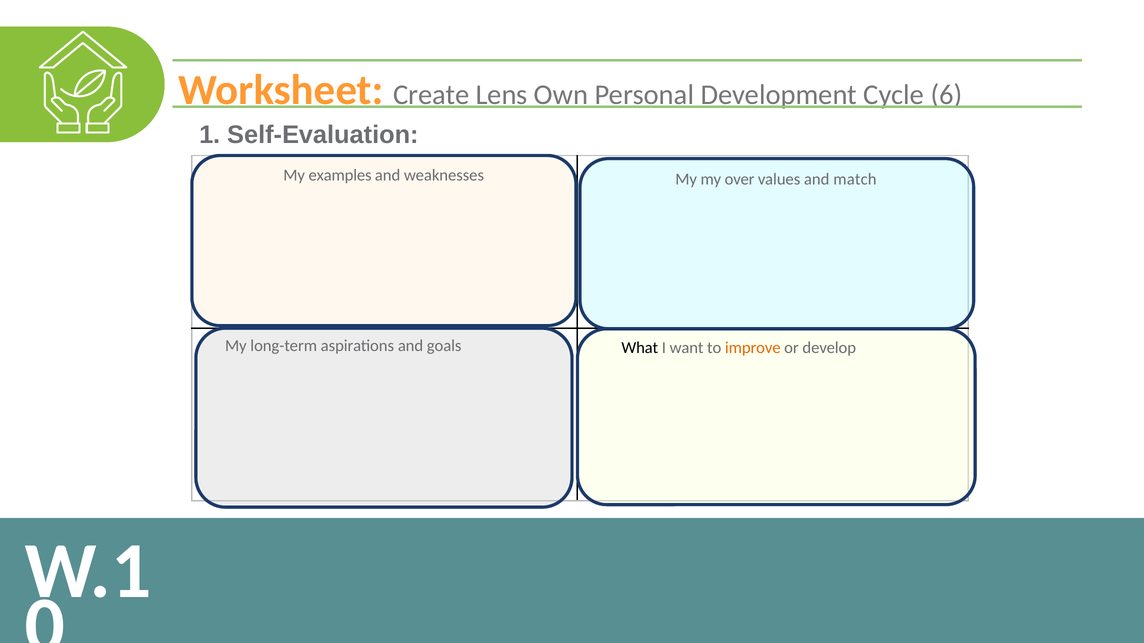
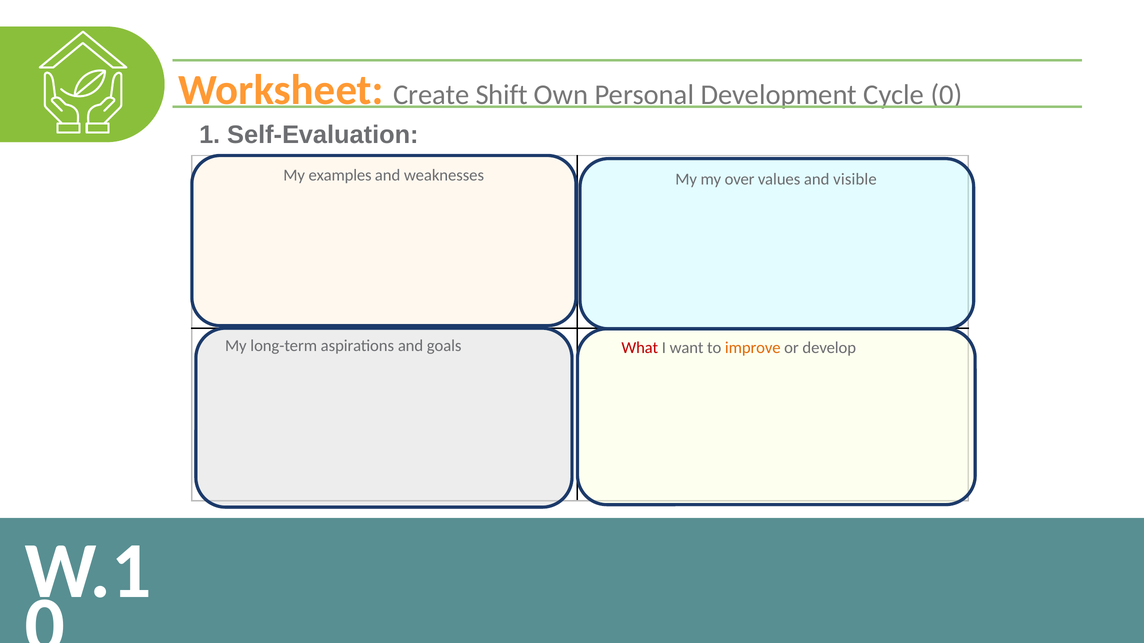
Lens: Lens -> Shift (502, 95)
Cycle 6: 6 -> 0 (946, 95)
match: match -> visible (855, 179)
What colour: black -> red (640, 348)
